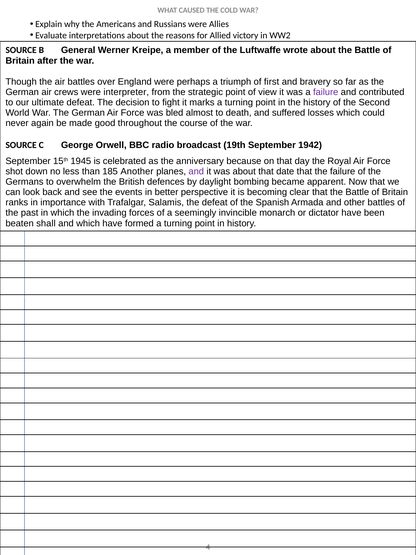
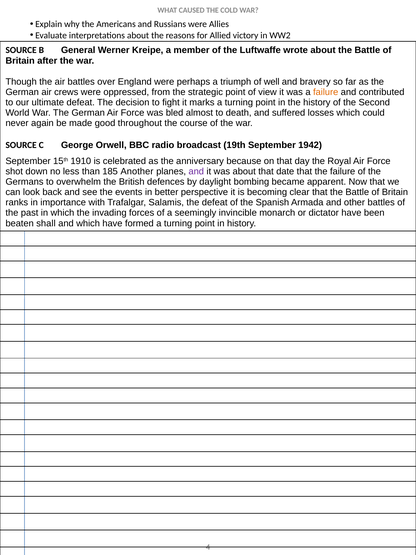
first: first -> well (272, 82)
interpreter: interpreter -> oppressed (126, 92)
failure colour: purple -> orange (326, 92)
1945: 1945 -> 1910 (81, 161)
